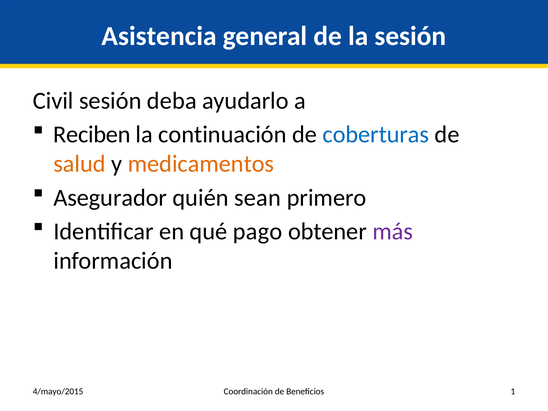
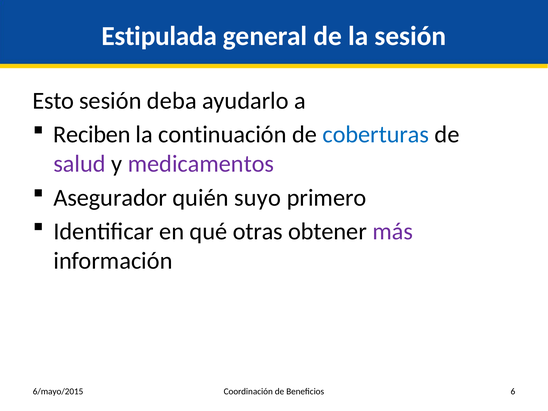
Asistencia: Asistencia -> Estipulada (159, 36)
Civil: Civil -> Esto (53, 101)
salud colour: orange -> purple (80, 164)
medicamentos colour: orange -> purple (201, 164)
sean: sean -> suyo (258, 198)
pago: pago -> otras (258, 231)
4/mayo/2015: 4/mayo/2015 -> 6/mayo/2015 (58, 392)
1: 1 -> 6 (513, 391)
